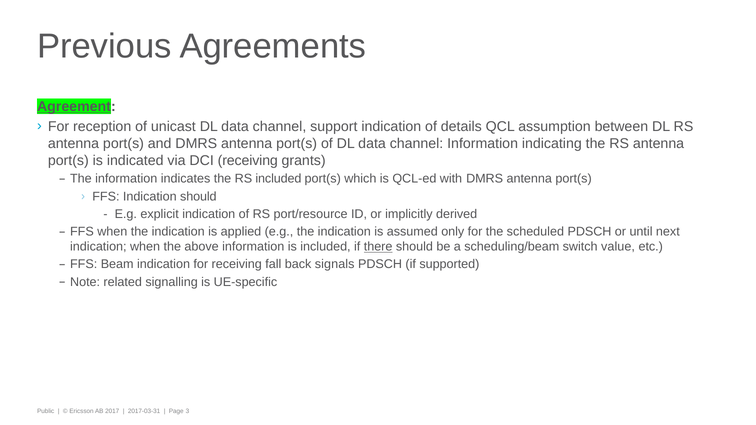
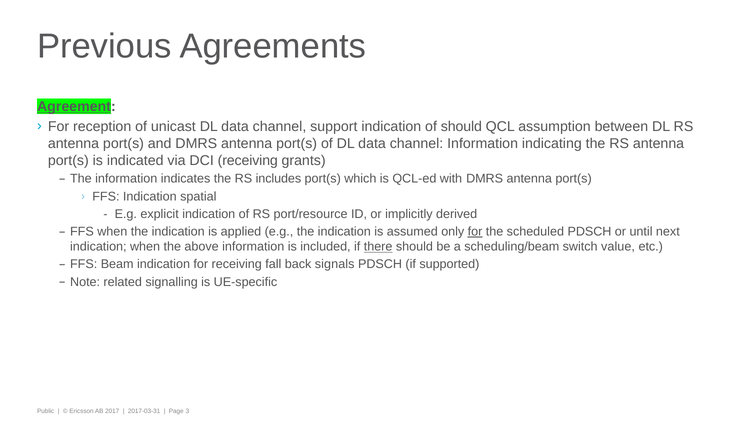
of details: details -> should (461, 126)
RS included: included -> includes (278, 179)
Indication should: should -> spatial (198, 197)
for underline: none -> present (475, 232)
